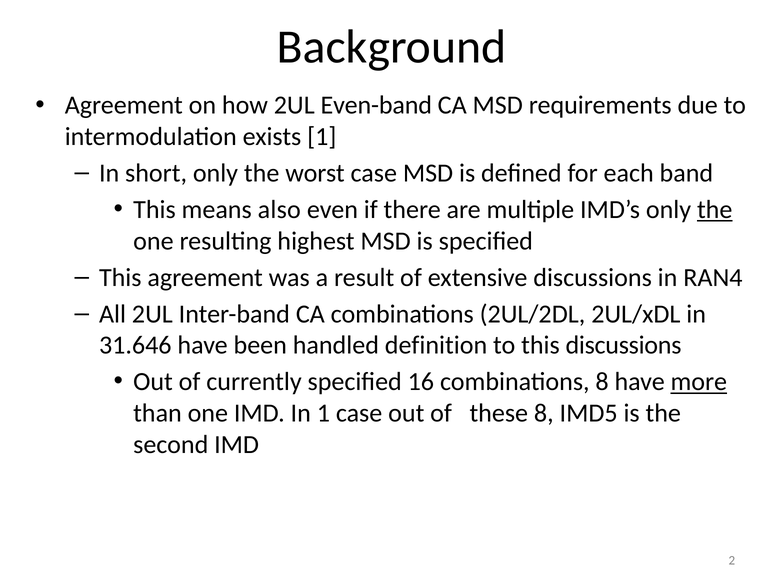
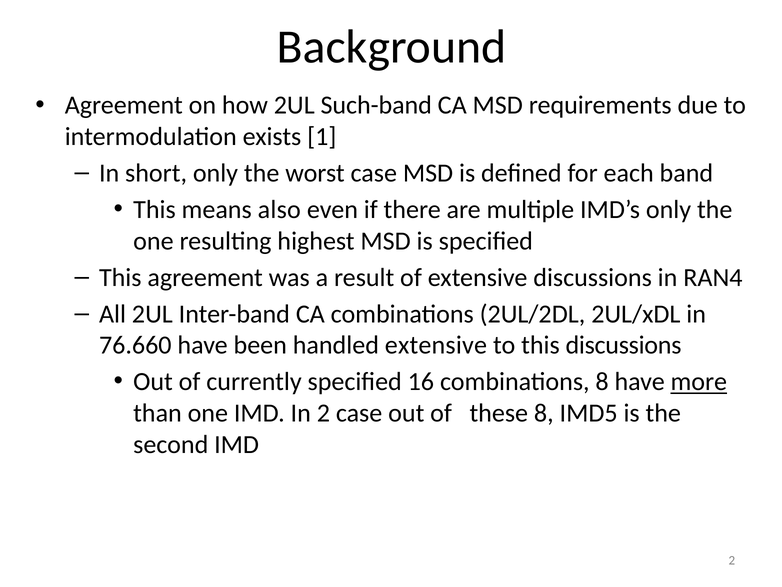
Even-band: Even-band -> Such-band (376, 105)
the underline: present -> none (715, 209)
31.646: 31.646 -> 76.660 (135, 345)
handled definition: definition -> extensive (436, 345)
In 1: 1 -> 2 (323, 413)
